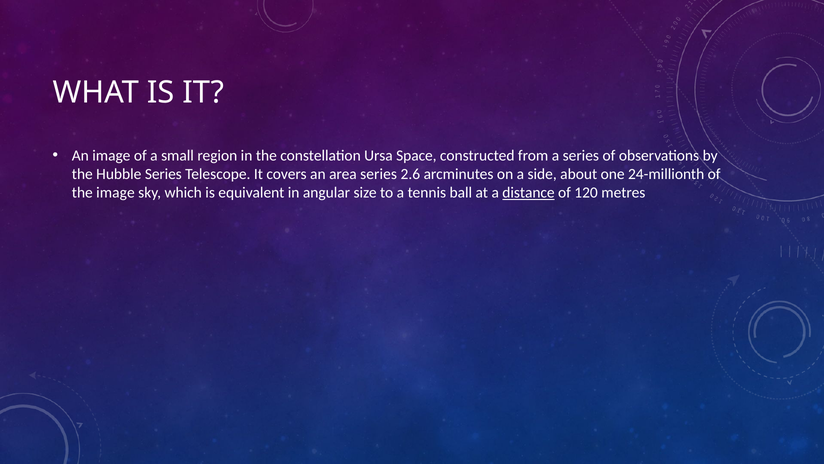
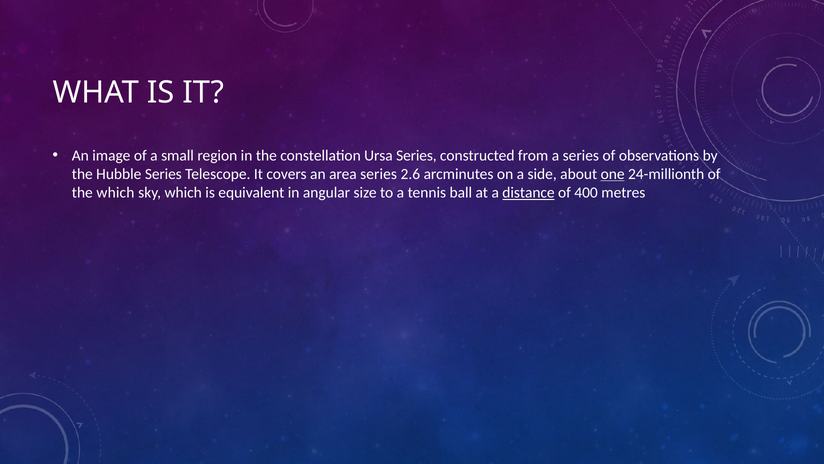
Ursa Space: Space -> Series (416, 155)
one underline: none -> present (613, 174)
the image: image -> which (115, 192)
120: 120 -> 400 (586, 192)
